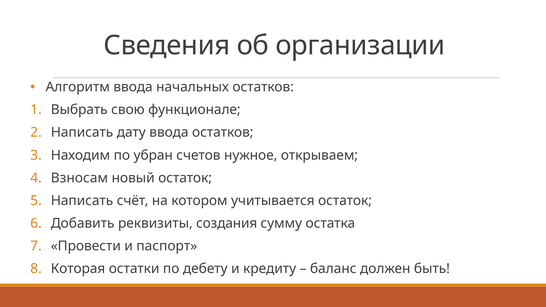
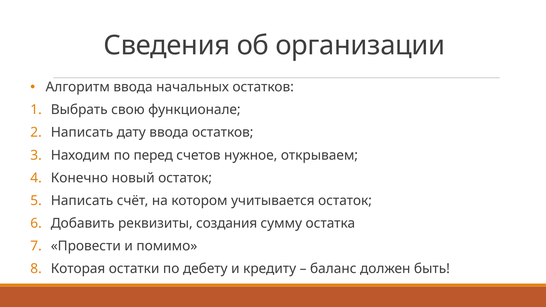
убран: убран -> перед (153, 155)
Взносам: Взносам -> Конечно (79, 178)
паспорт: паспорт -> помимо (167, 246)
